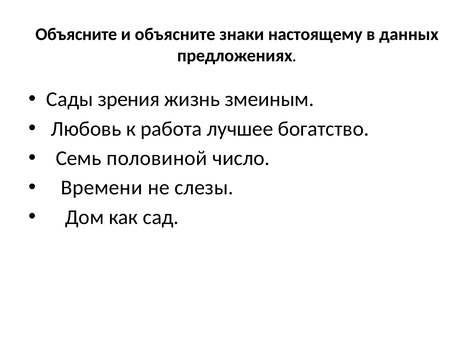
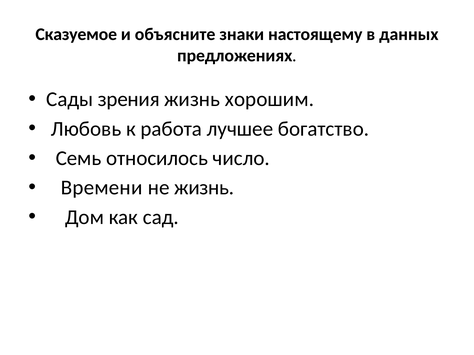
Объясните: Объясните -> Сказуемое (76, 34)
змеиным: змеиным -> хорошим (269, 99)
половиной: половиной -> относилось (157, 158)
не слезы: слезы -> жизнь (204, 188)
